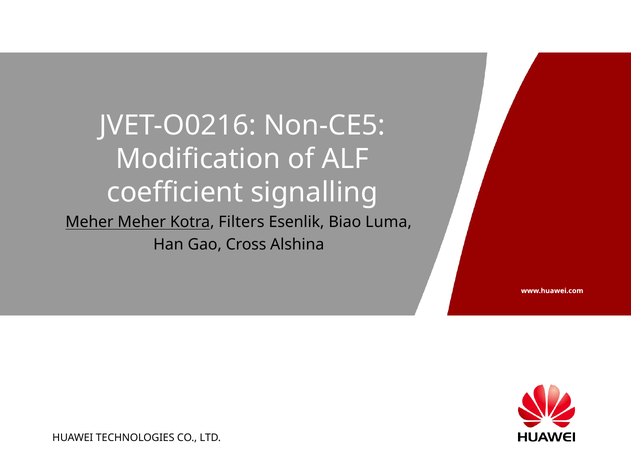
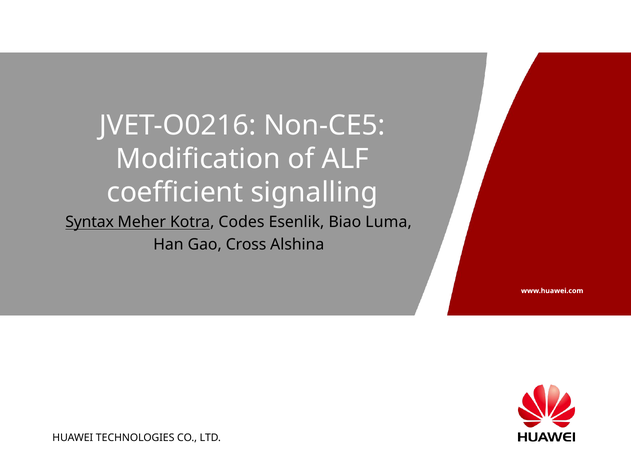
Meher: Meher -> Syntax (90, 222)
Filters: Filters -> Codes (242, 222)
